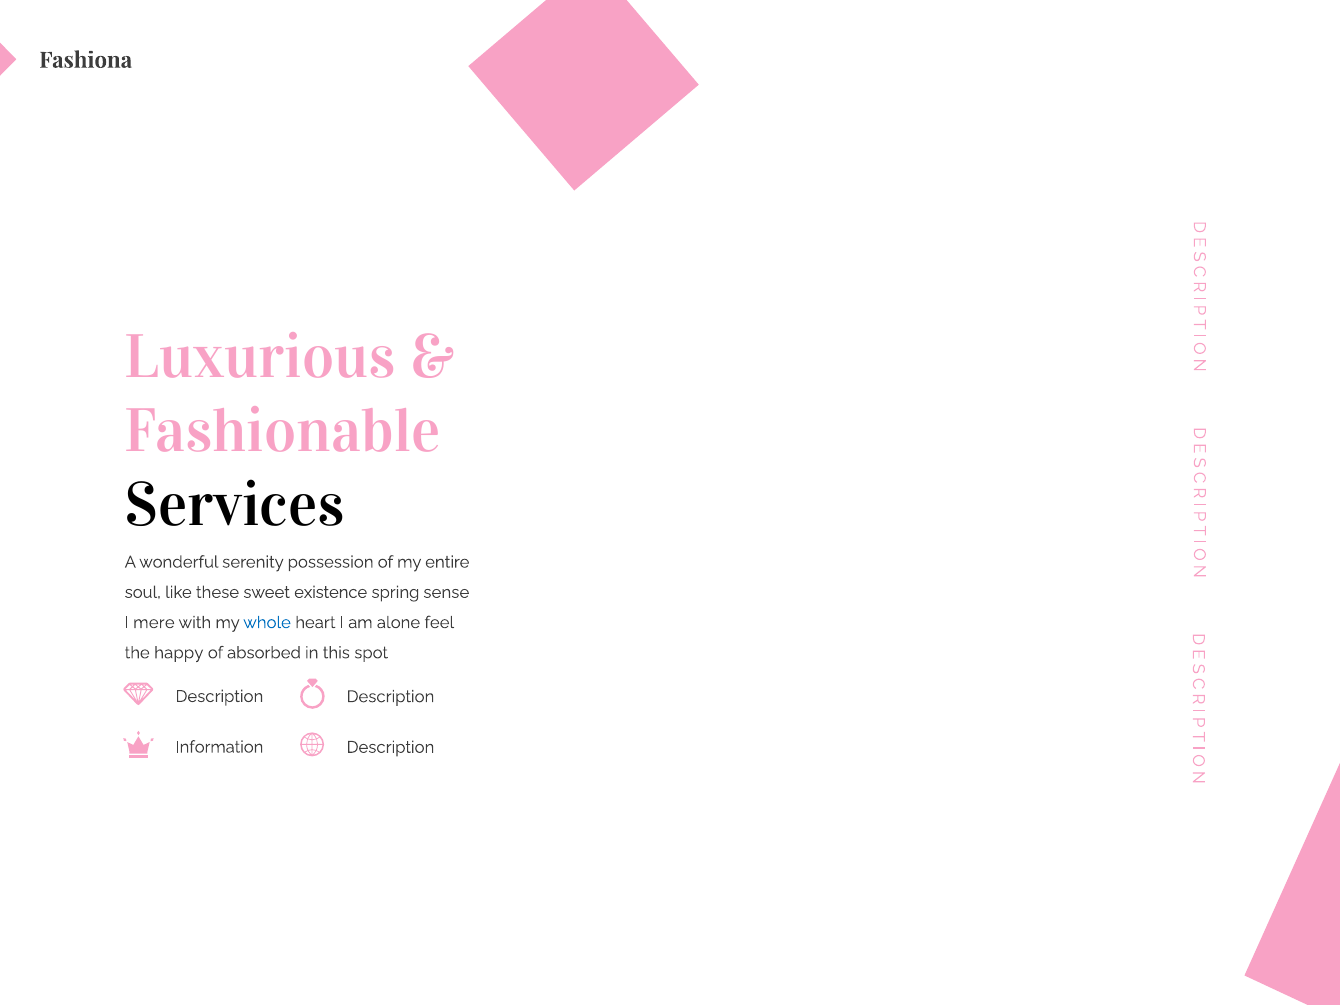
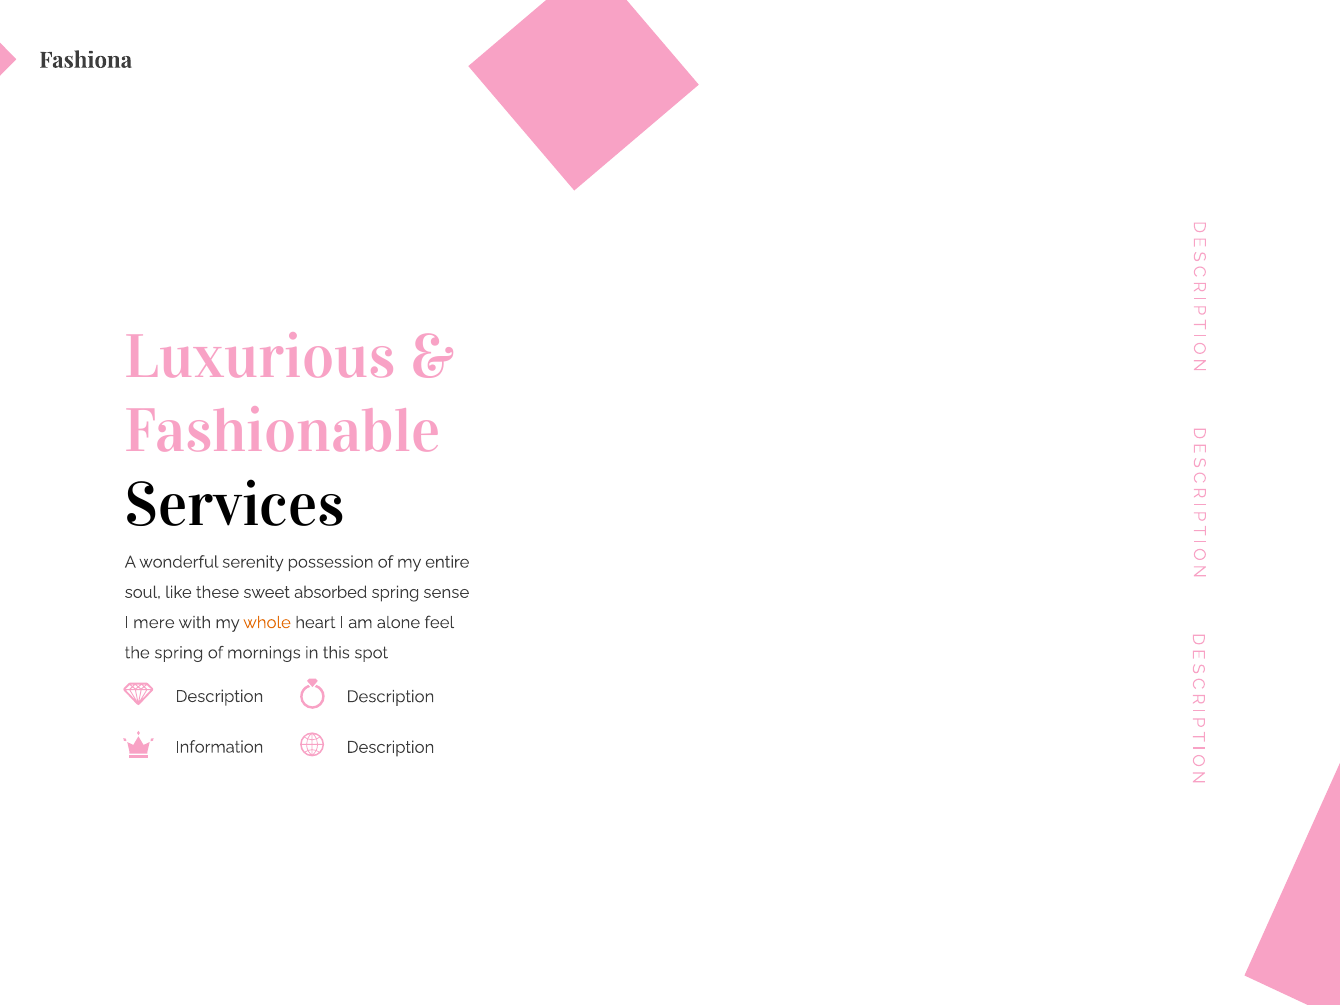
existence: existence -> absorbed (331, 592)
whole colour: blue -> orange (267, 623)
the happy: happy -> spring (179, 653)
absorbed: absorbed -> mornings (264, 653)
